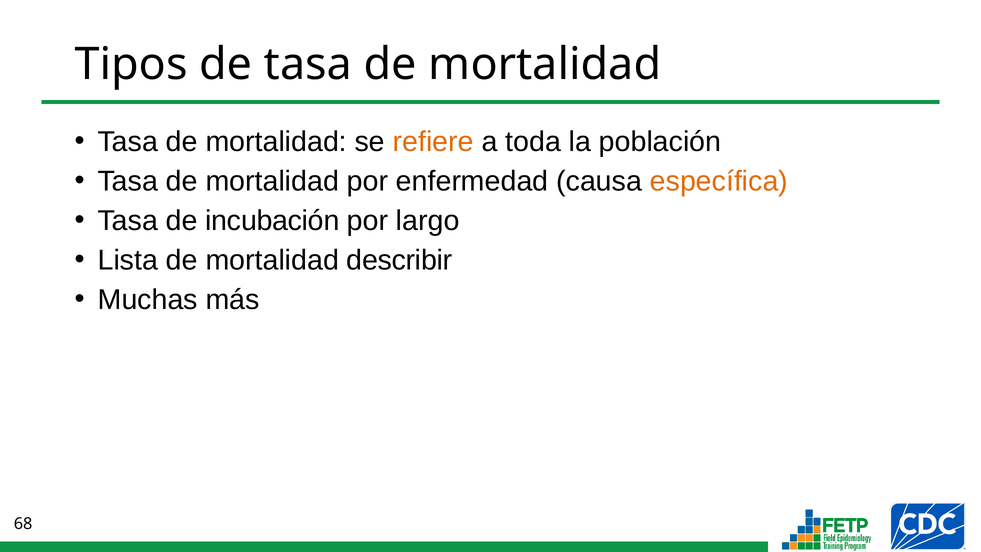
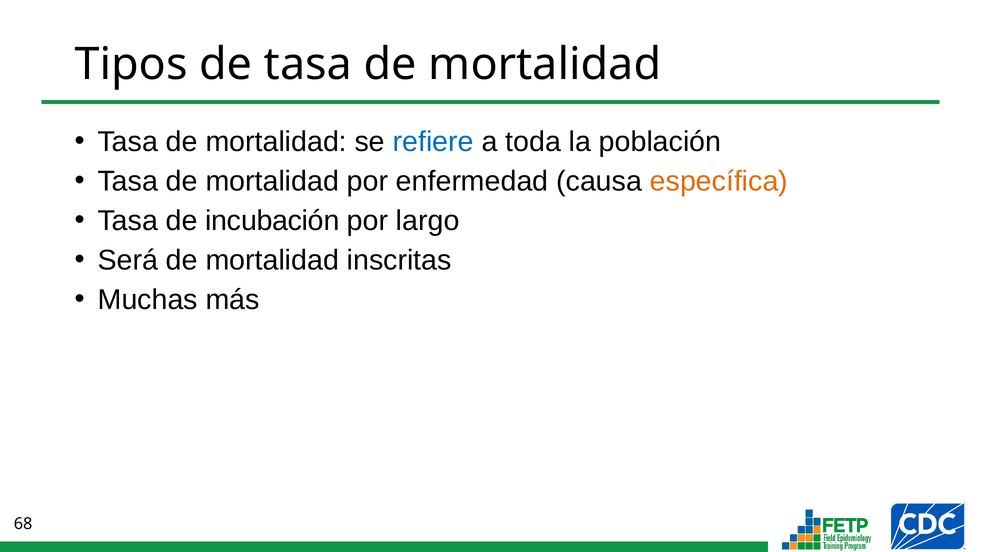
refiere colour: orange -> blue (433, 142)
Lista: Lista -> Será (128, 260)
describir: describir -> inscritas (399, 260)
